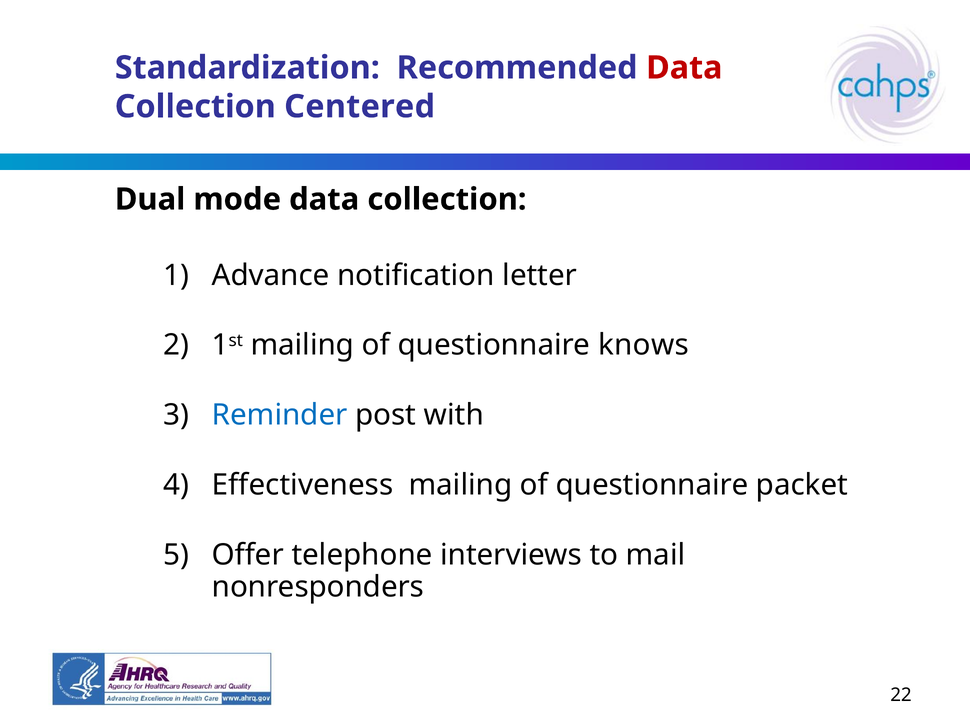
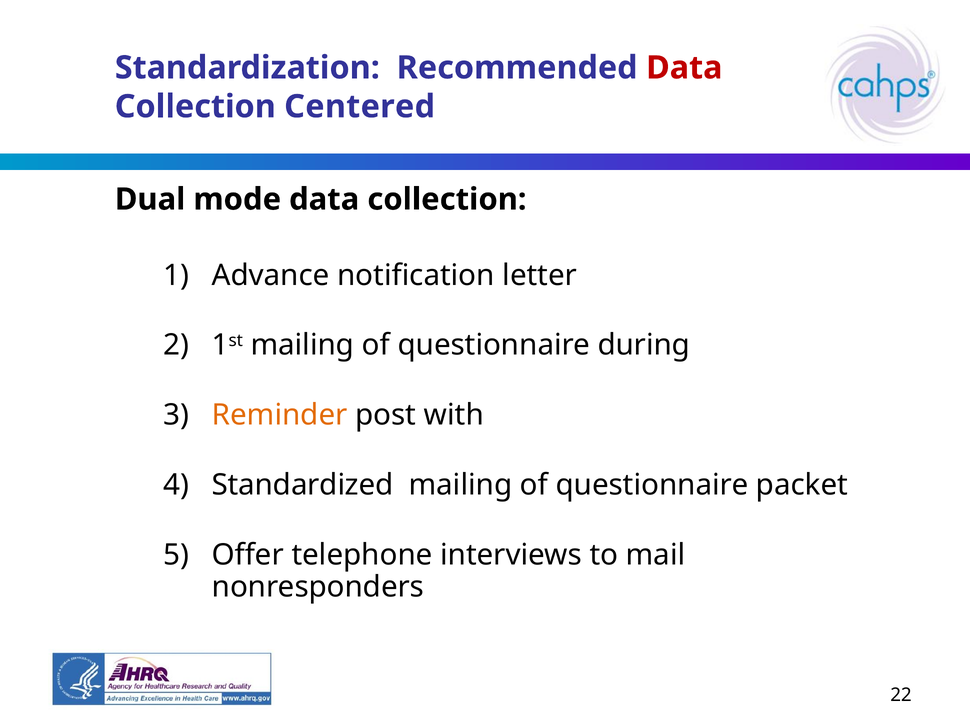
knows: knows -> during (644, 345)
Reminder colour: blue -> orange (280, 415)
Effectiveness: Effectiveness -> Standardized (303, 485)
